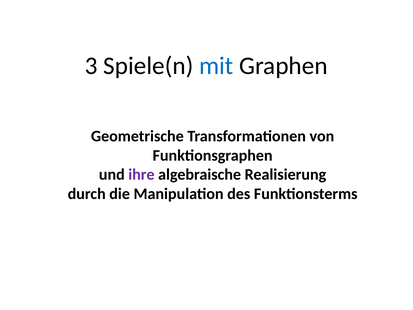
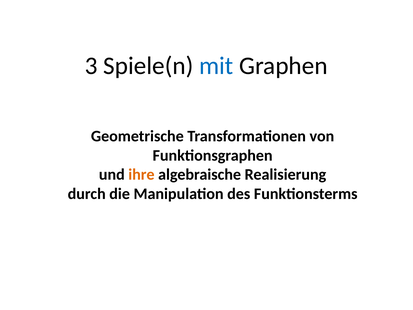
ihre colour: purple -> orange (141, 175)
